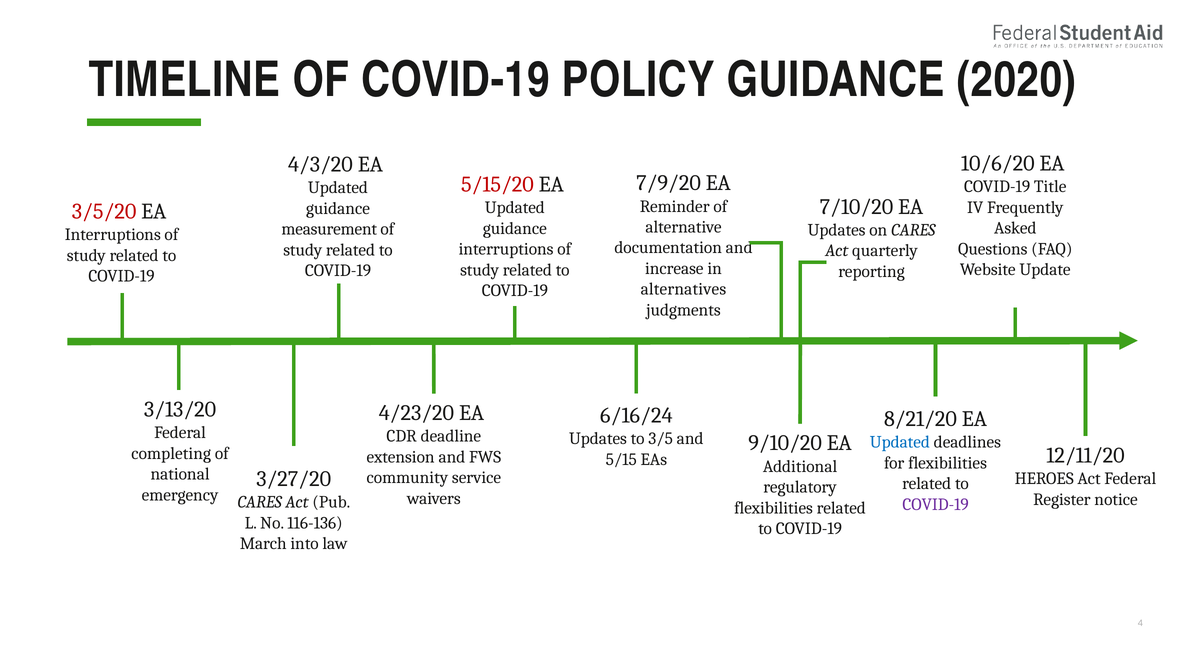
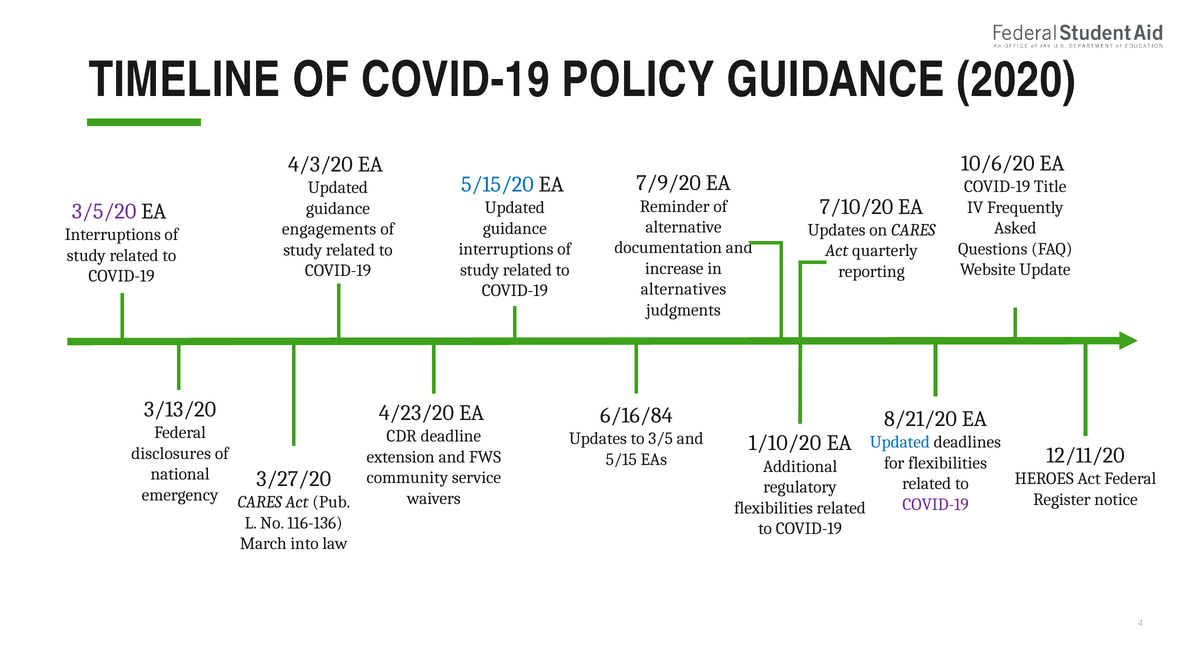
5/15/20 colour: red -> blue (497, 185)
3/5/20 colour: red -> purple (104, 211)
measurement: measurement -> engagements (329, 229)
6/16/24: 6/16/24 -> 6/16/84 (636, 416)
9/10/20: 9/10/20 -> 1/10/20 (785, 443)
completing: completing -> disclosures (171, 454)
